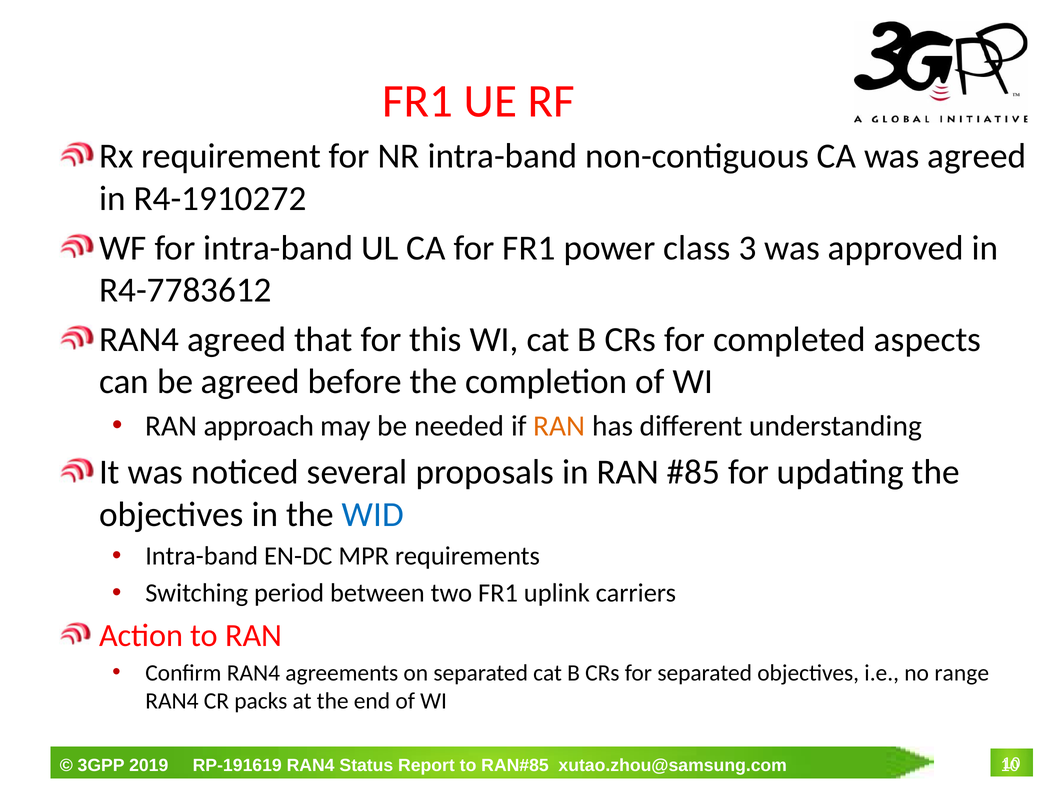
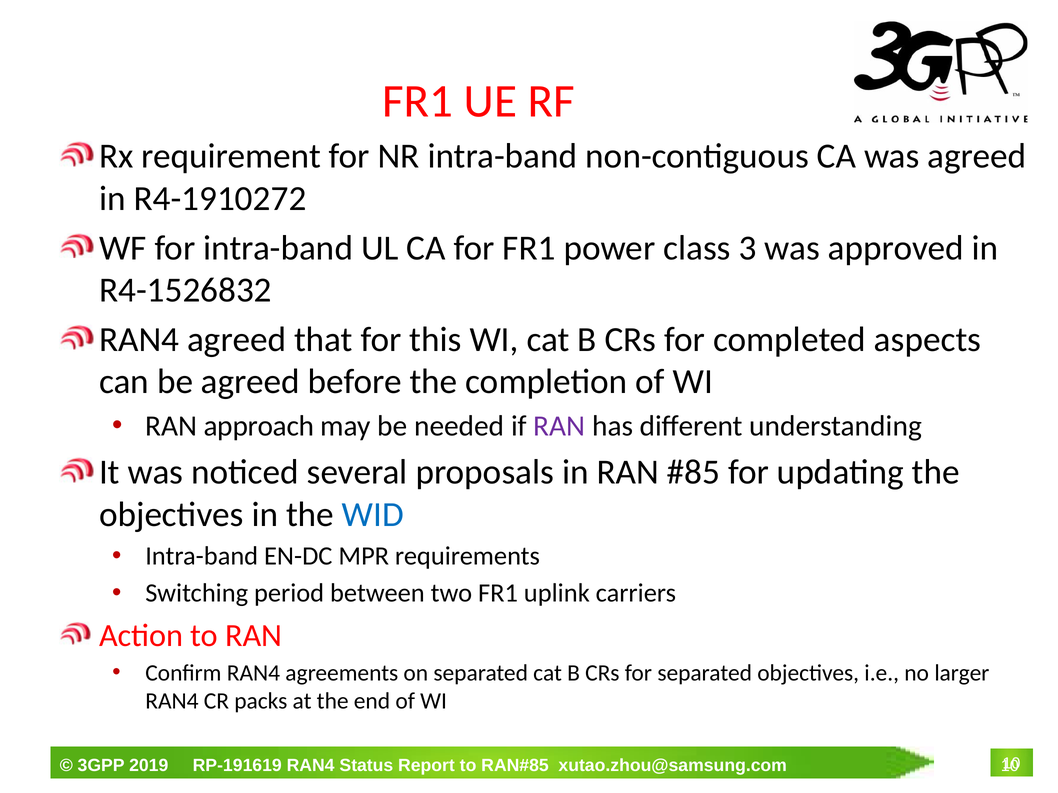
R4-7783612: R4-7783612 -> R4-1526832 (185, 290)
RAN colour: orange -> purple (559, 426)
range: range -> larger (962, 673)
